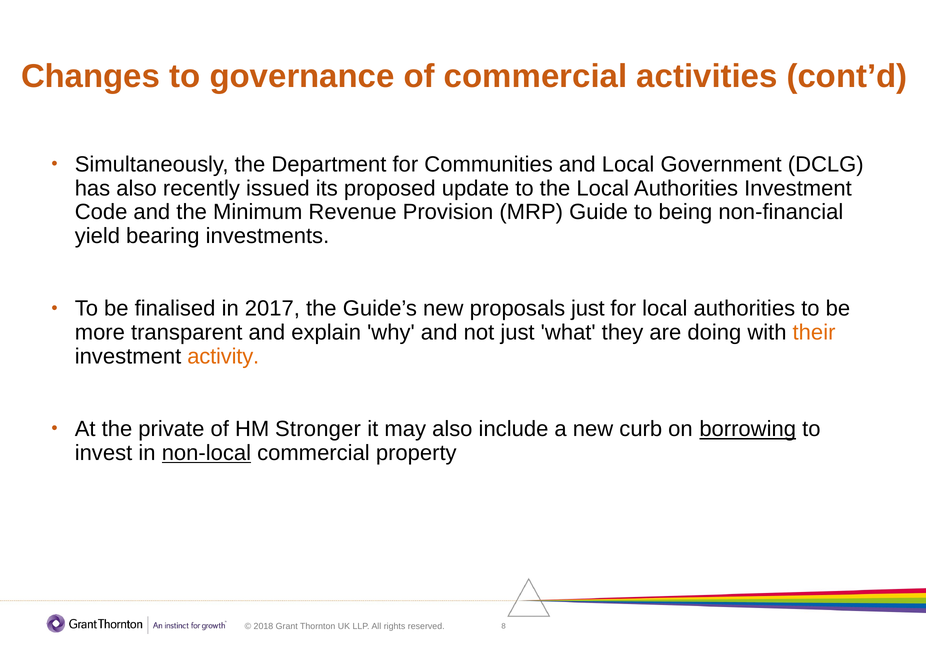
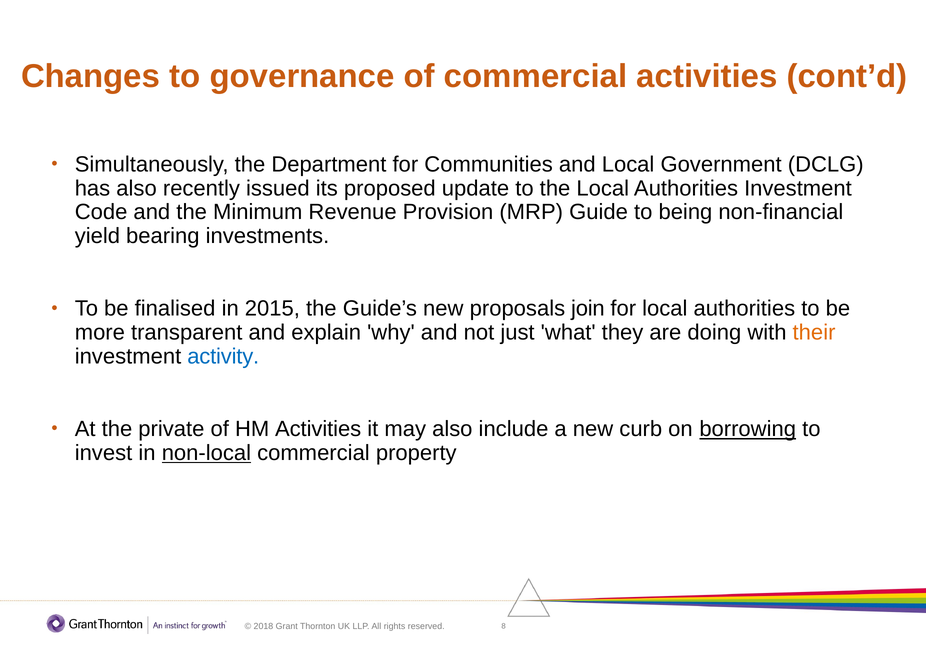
2017: 2017 -> 2015 (272, 309)
proposals just: just -> join (588, 309)
activity colour: orange -> blue (223, 356)
HM Stronger: Stronger -> Activities (318, 429)
